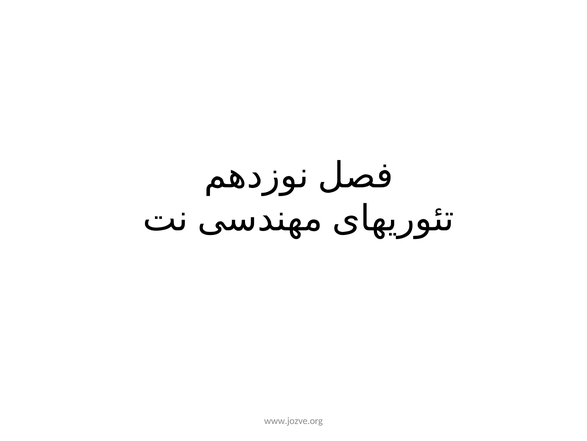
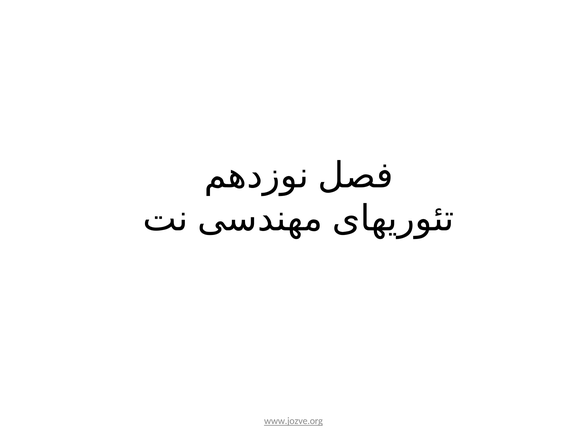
www.jozve.org underline: none -> present (293, 420)
